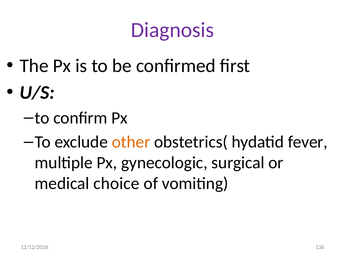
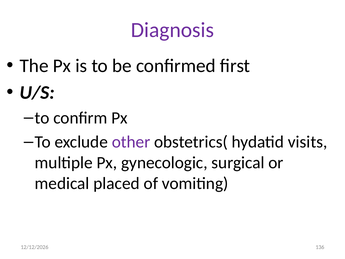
other colour: orange -> purple (131, 142)
fever: fever -> visits (308, 142)
choice: choice -> placed (117, 183)
